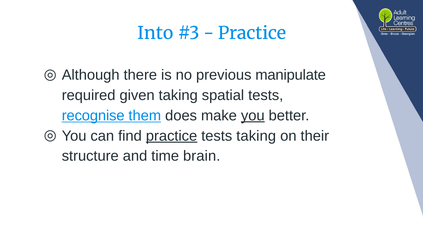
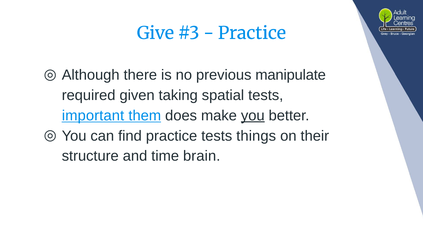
Into: Into -> Give (155, 33)
recognise: recognise -> important (93, 116)
practice underline: present -> none (172, 136)
tests taking: taking -> things (256, 136)
